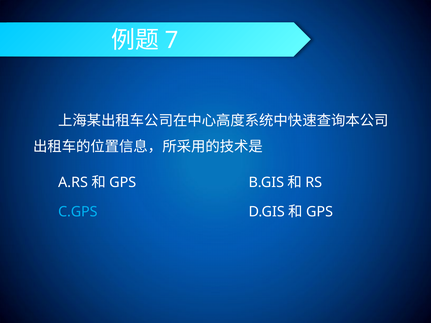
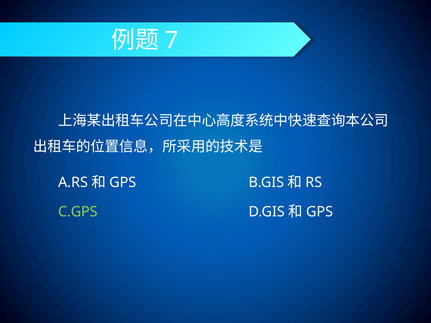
C.GPS colour: light blue -> light green (78, 212)
